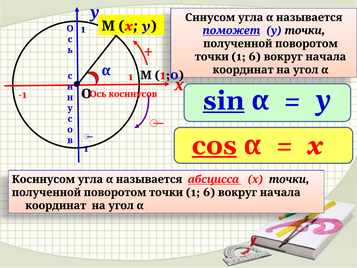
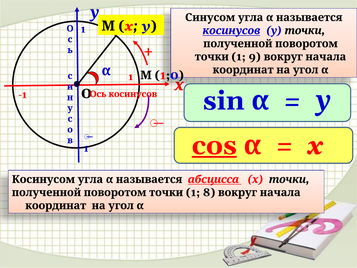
поможет: поможет -> косинусов (231, 31)
6: 6 -> 9 (255, 57)
sin underline: present -> none (224, 101)
6: 6 -> 8 (209, 192)
